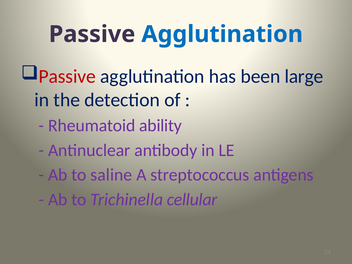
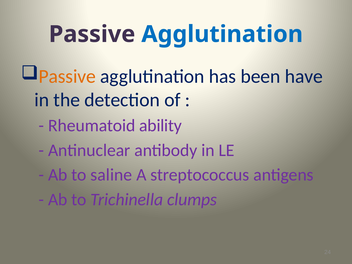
Passive colour: red -> orange (67, 76)
large: large -> have (304, 76)
cellular: cellular -> clumps (192, 200)
